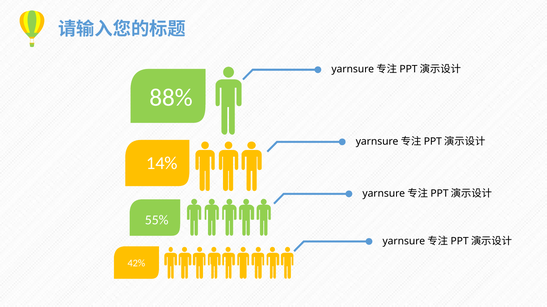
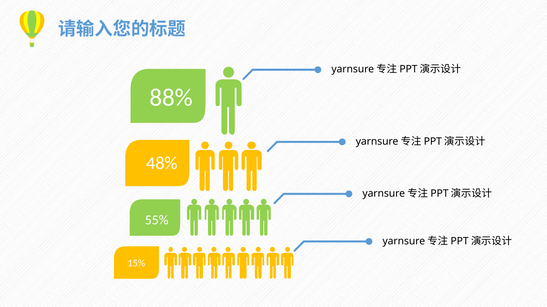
14%: 14% -> 48% (162, 164)
42%: 42% -> 15% (136, 264)
